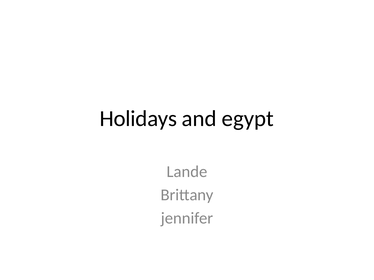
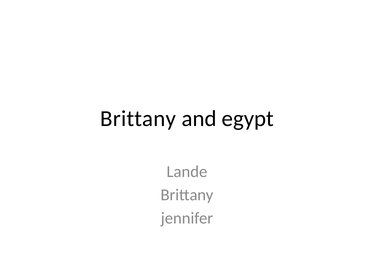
Holidays: Holidays -> Brittany (138, 119)
